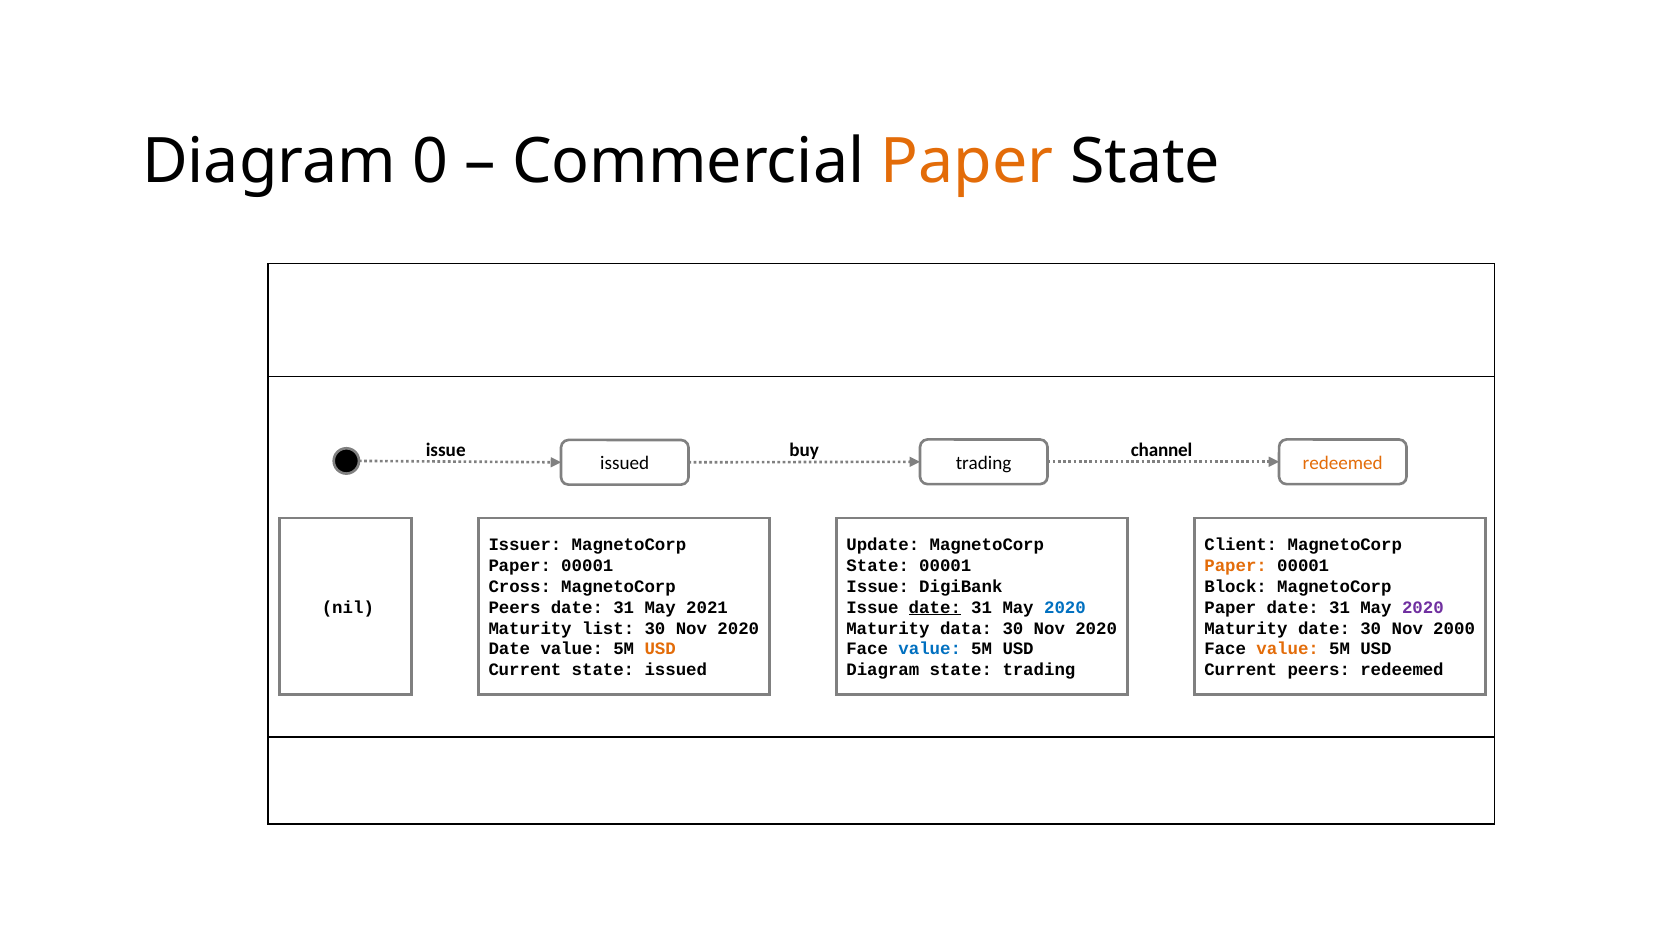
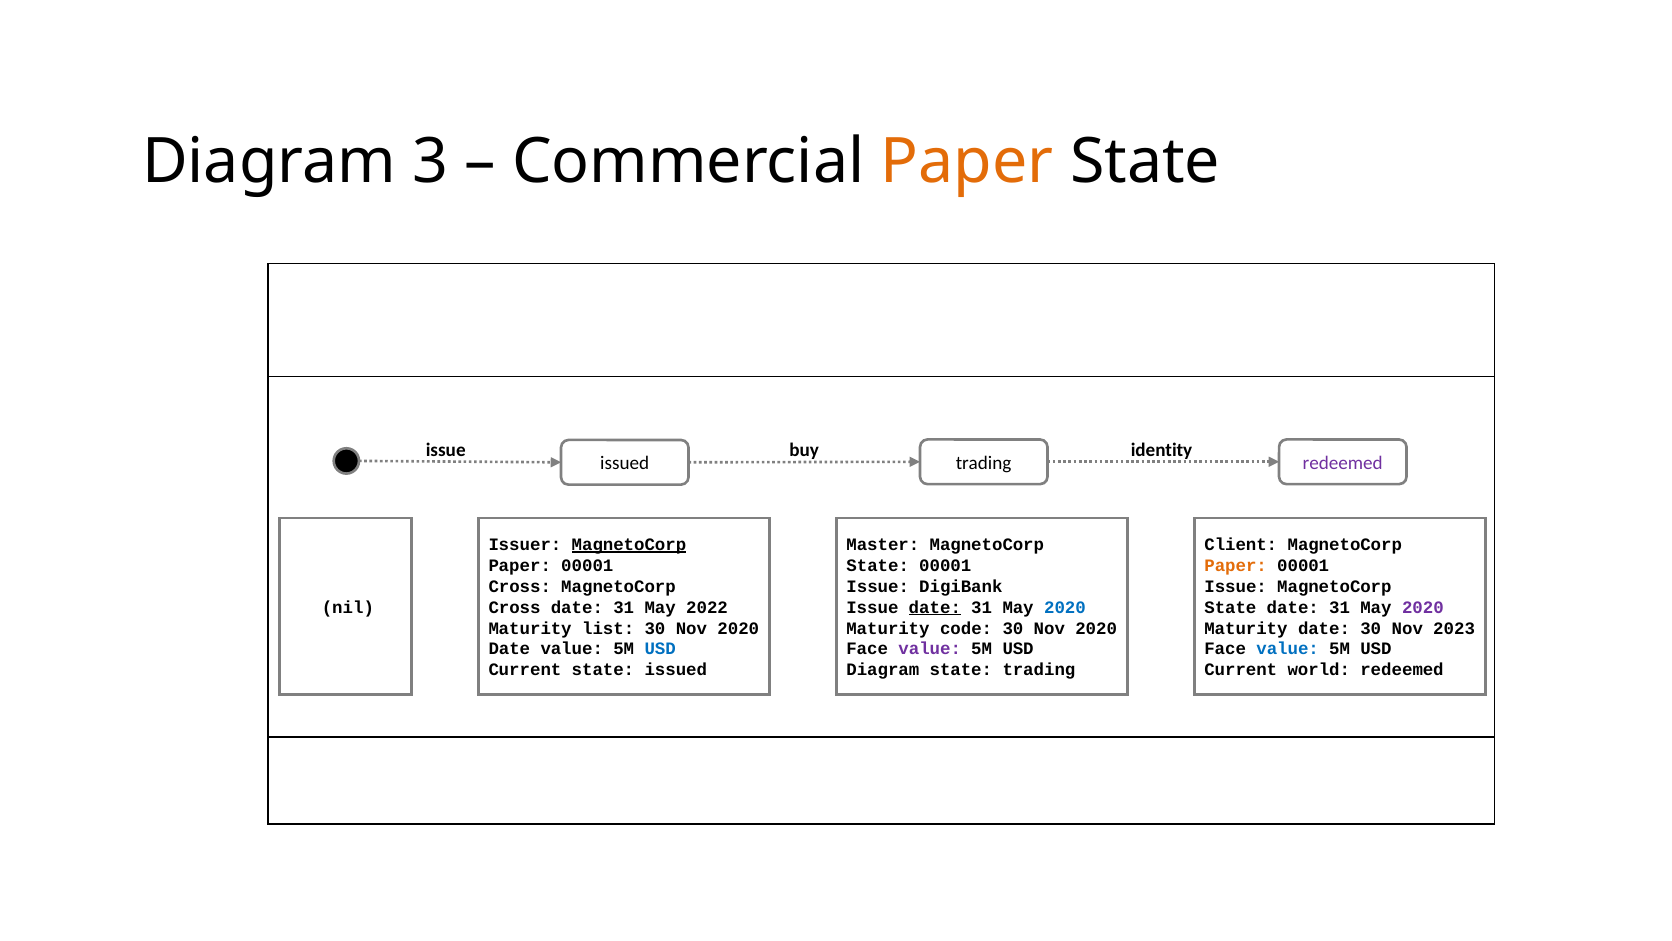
0: 0 -> 3 (430, 161)
channel: channel -> identity (1162, 450)
redeemed colour: orange -> purple (1343, 463)
MagnetoCorp underline: none -> present (629, 544)
Update: Update -> Master (883, 544)
Block: Block -> Issue (1236, 586)
Peers: Peers -> Cross (515, 607)
2021: 2021 -> 2022 (707, 607)
Paper: Paper -> State (1230, 607)
data: data -> code (966, 628)
2000: 2000 -> 2023 (1454, 628)
USD colour: orange -> blue (660, 649)
value colour: blue -> purple (930, 649)
value colour: orange -> blue (1288, 649)
Current peers: peers -> world (1319, 670)
